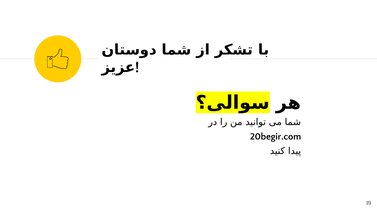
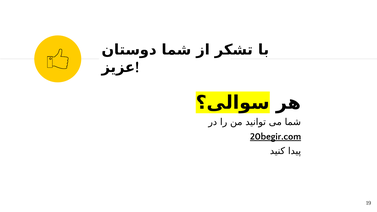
20begir.com underline: none -> present (276, 137)
